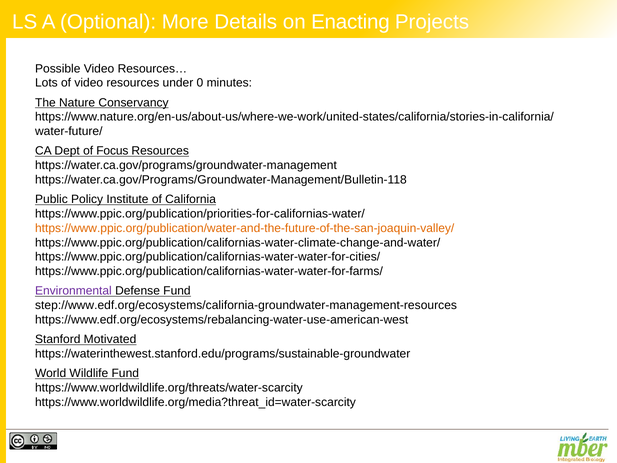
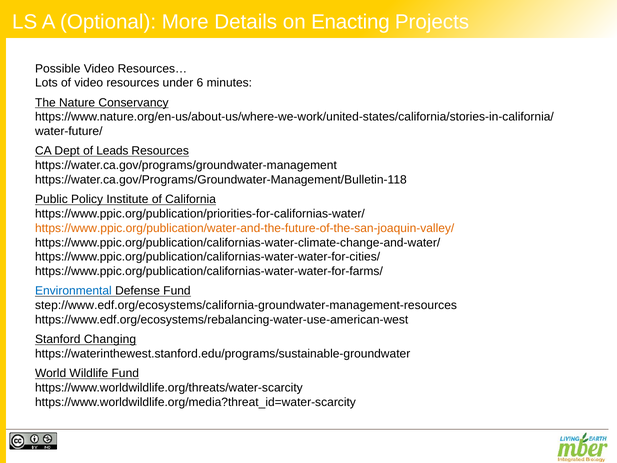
0: 0 -> 6 (200, 83)
Focus: Focus -> Leads (112, 151)
Environmental colour: purple -> blue (73, 291)
Motivated: Motivated -> Changing (110, 339)
